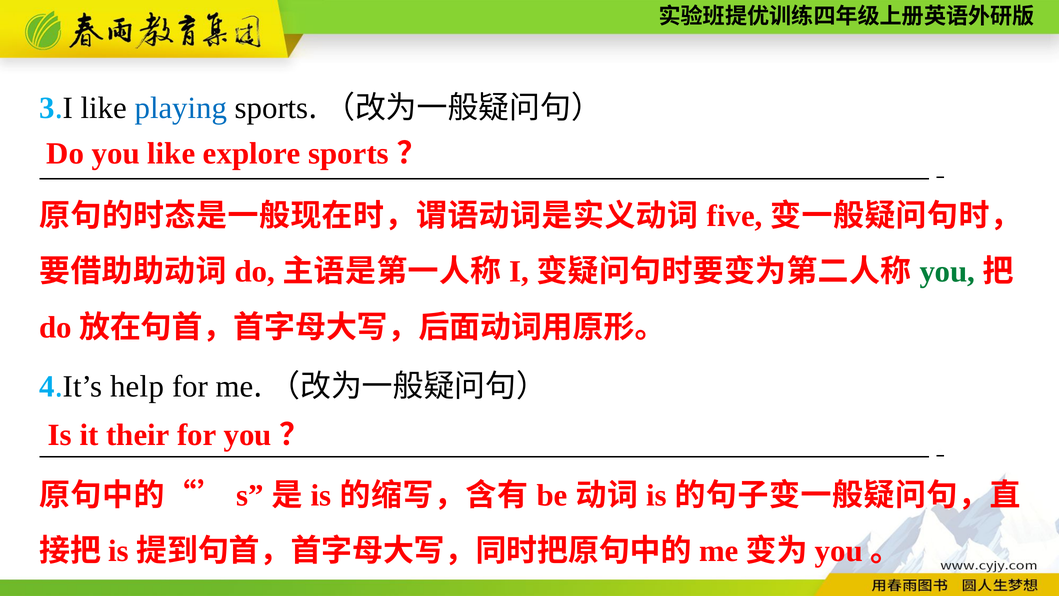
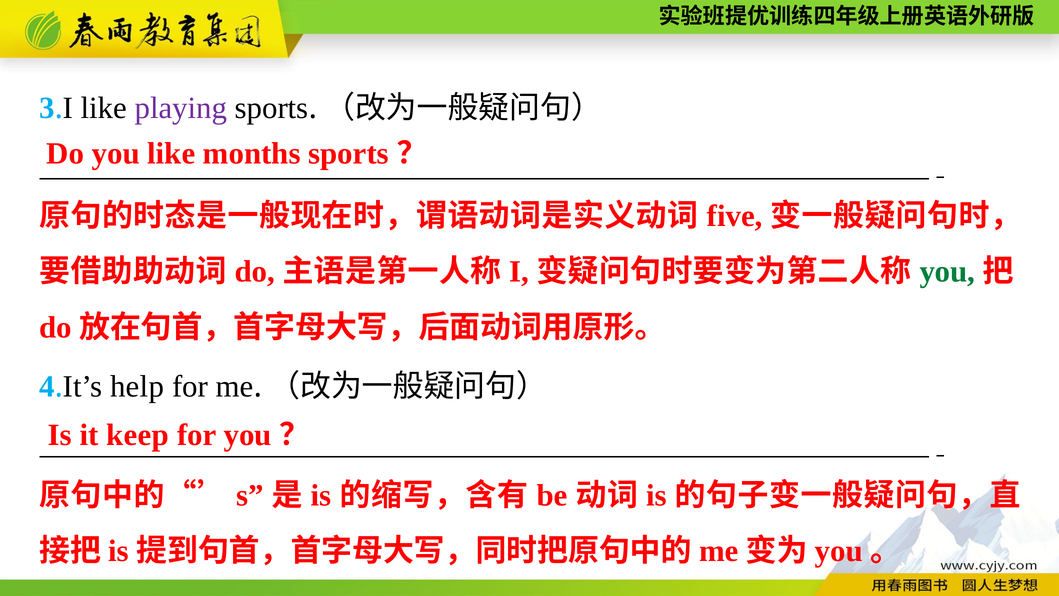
playing colour: blue -> purple (181, 108)
explore: explore -> months (252, 153)
their: their -> keep (138, 435)
